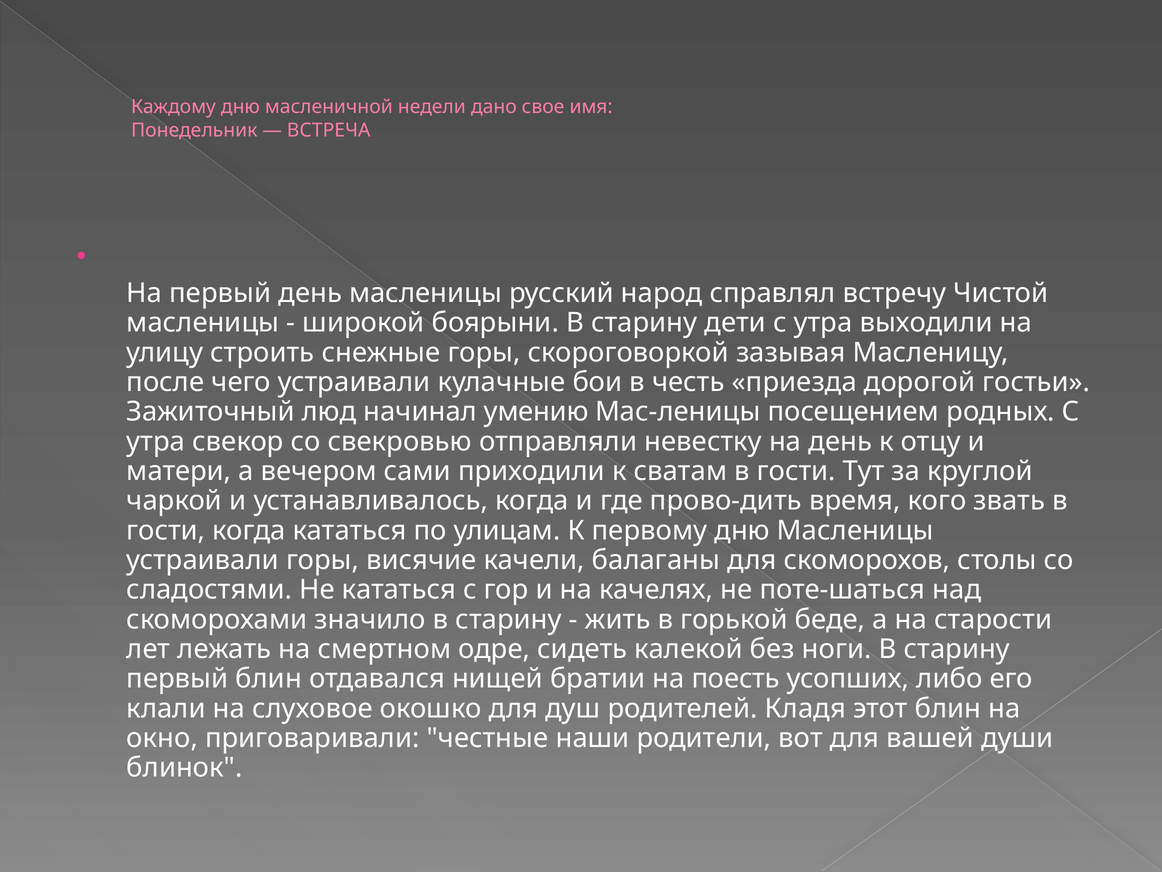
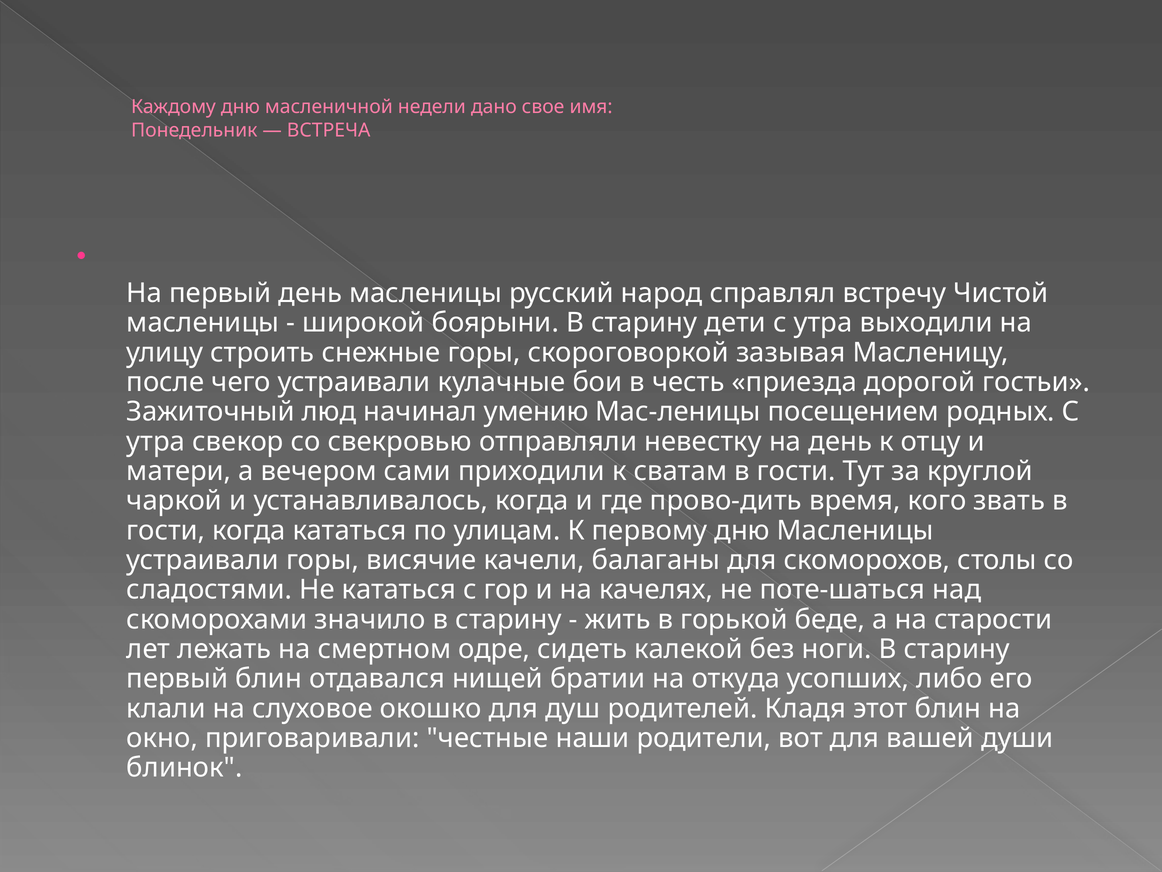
поесть: поесть -> откуда (736, 678)
